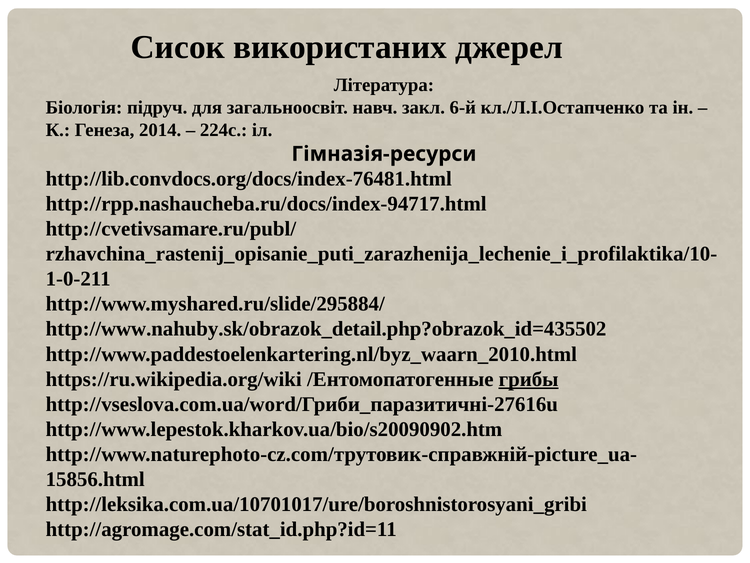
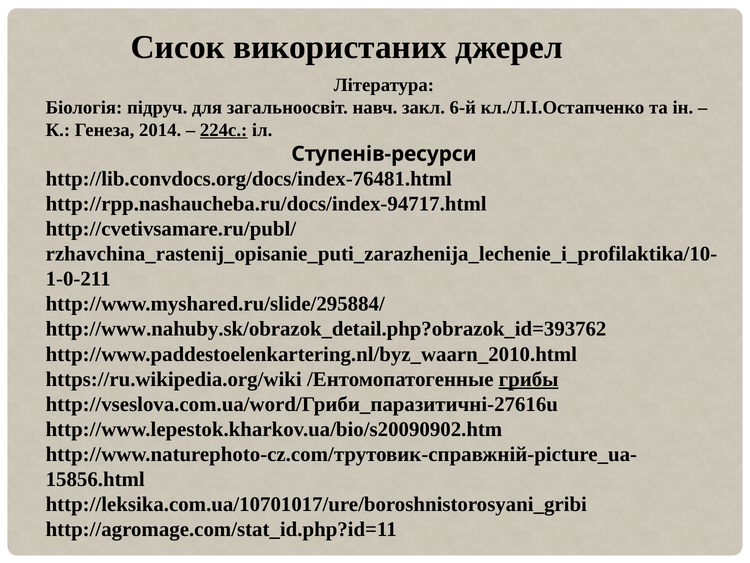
224с underline: none -> present (224, 130)
Гімназія-ресурси: Гімназія-ресурси -> Ступенів-ресурси (384, 154)
http://www.nahuby.sk/obrazok_detail.php?obrazok_id=435502: http://www.nahuby.sk/obrazok_detail.php?obrazok_id=435502 -> http://www.nahuby.sk/obrazok_detail.php?obrazok_id=393762 (326, 329)
